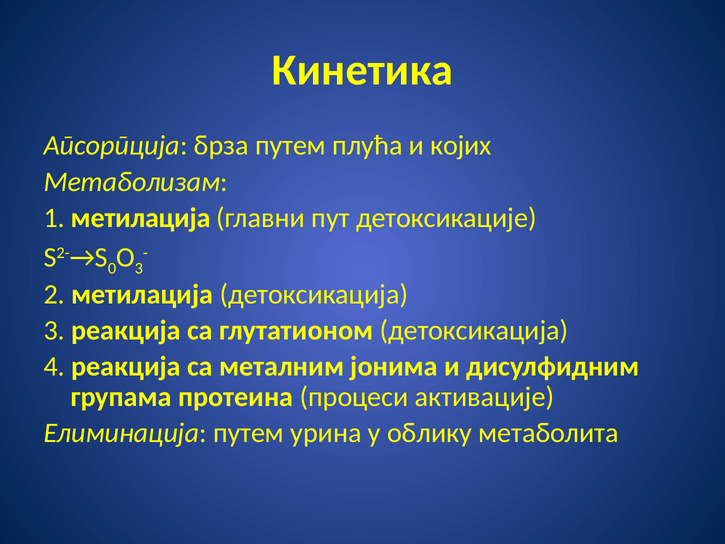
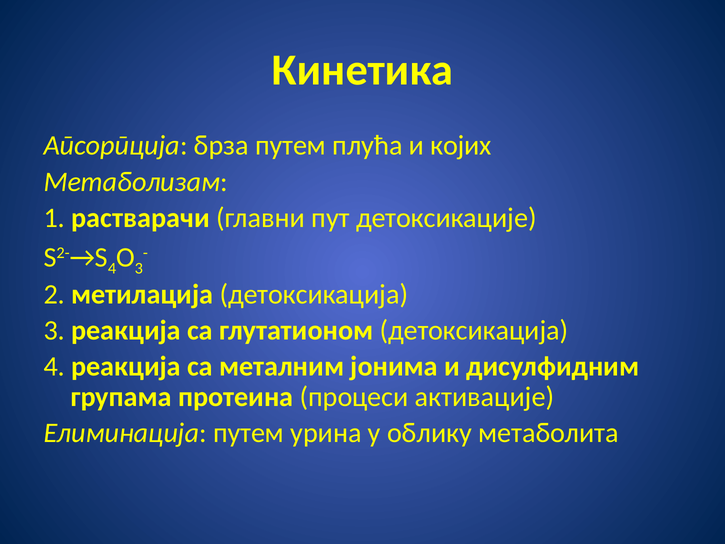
1 метилација: метилација -> растварачи (141, 218)
0: 0 -> 4 (112, 268)
